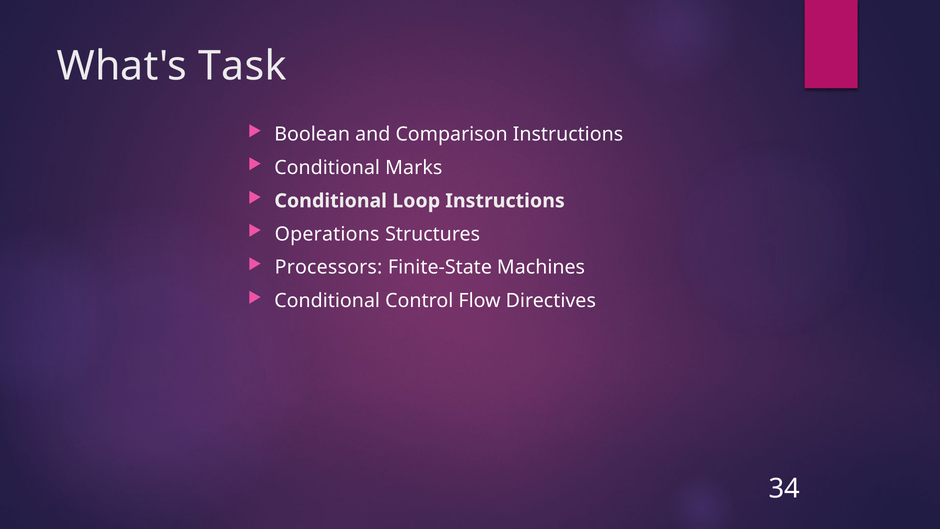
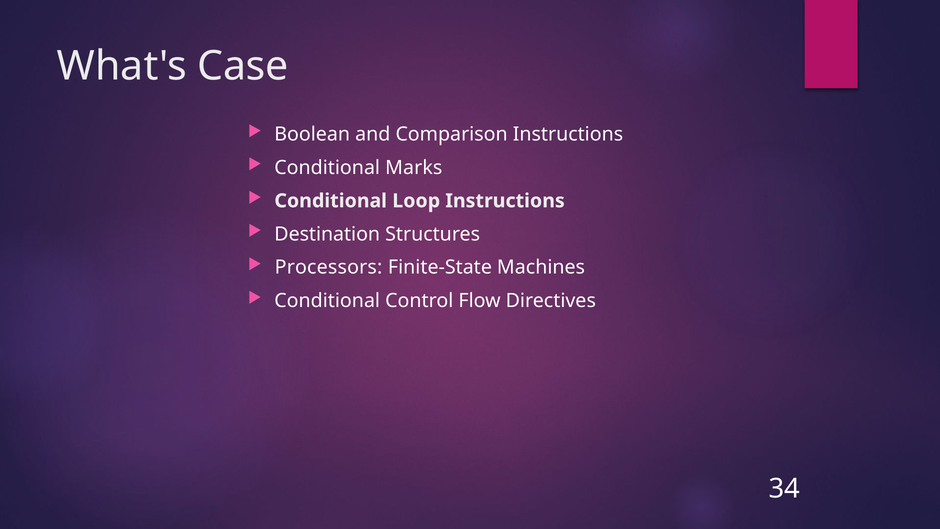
Task: Task -> Case (243, 66)
Operations: Operations -> Destination (327, 234)
